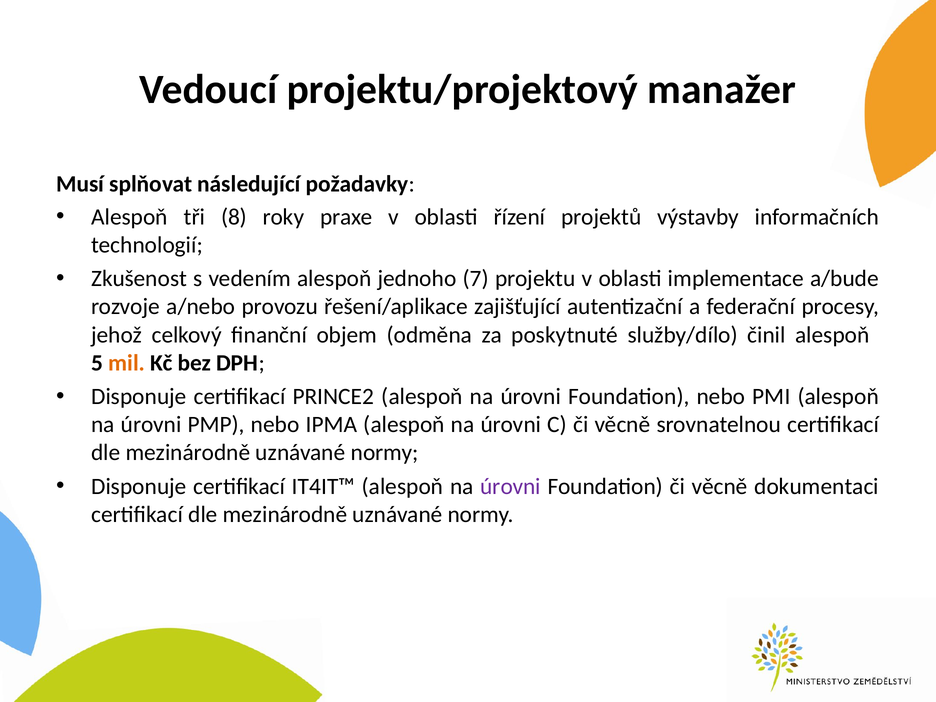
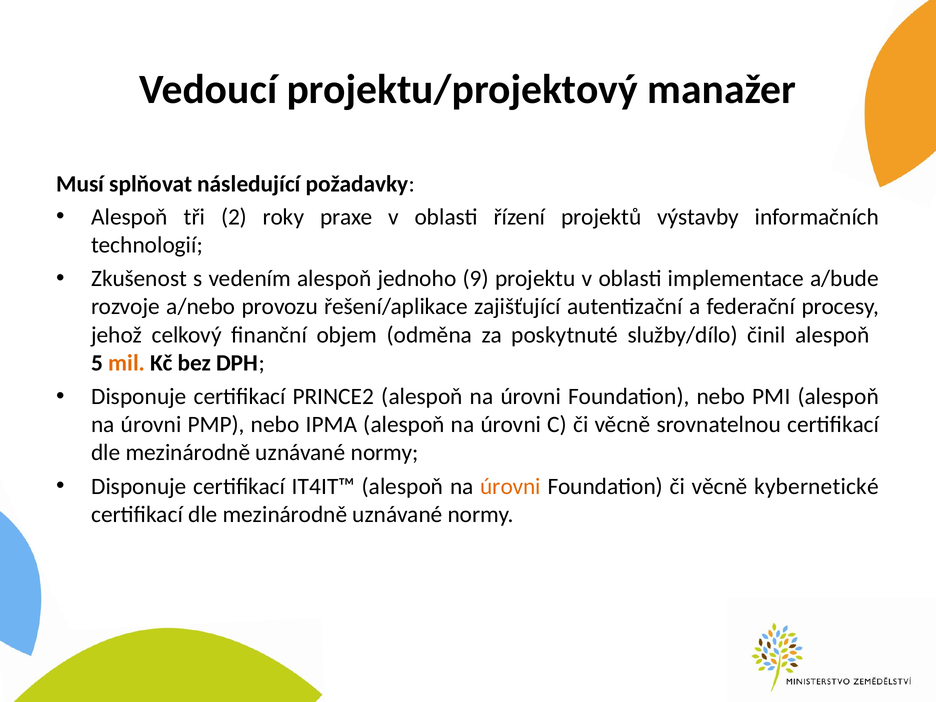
8: 8 -> 2 (234, 217)
7: 7 -> 9 (476, 279)
úrovni colour: purple -> orange (511, 486)
dokumentaci: dokumentaci -> kybernetické (817, 486)
